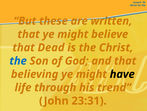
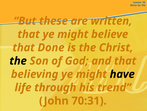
Dead: Dead -> Done (51, 47)
the colour: blue -> black (18, 61)
23:31: 23:31 -> 70:31 (89, 100)
